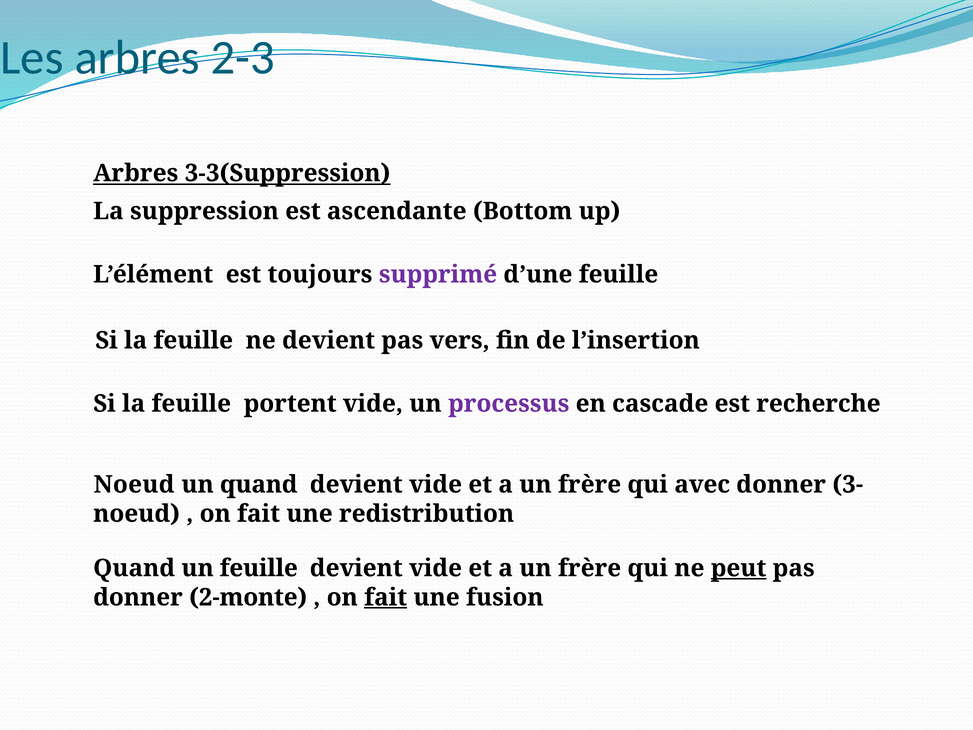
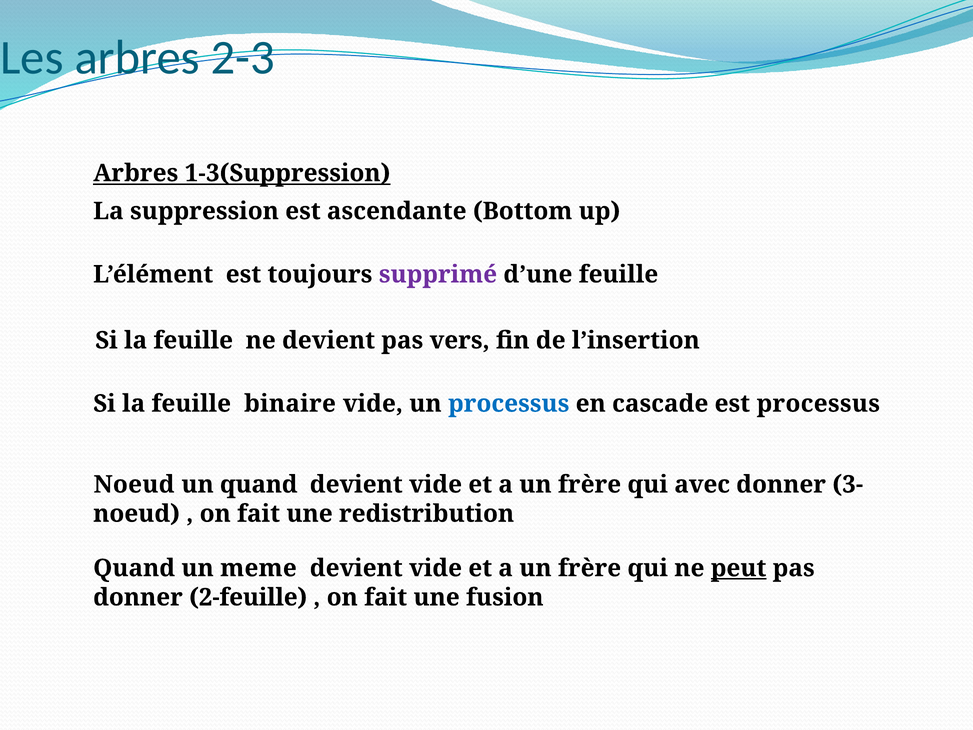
3-3(Suppression: 3-3(Suppression -> 1-3(Suppression (287, 173)
portent: portent -> binaire (290, 404)
processus colour: purple -> blue (509, 404)
est recherche: recherche -> processus (818, 404)
un feuille: feuille -> meme (259, 568)
2-monte: 2-monte -> 2-feuille (248, 597)
fait underline: present -> none (386, 597)
